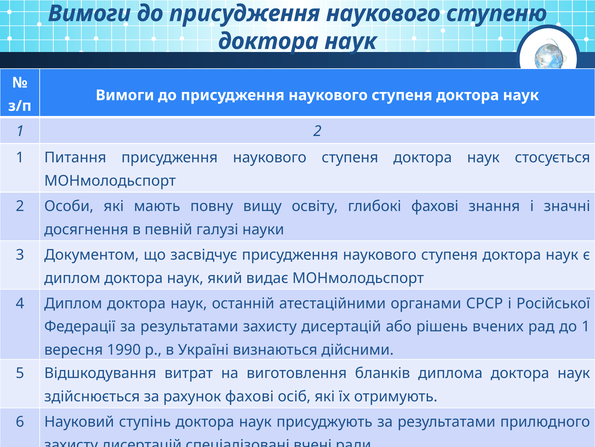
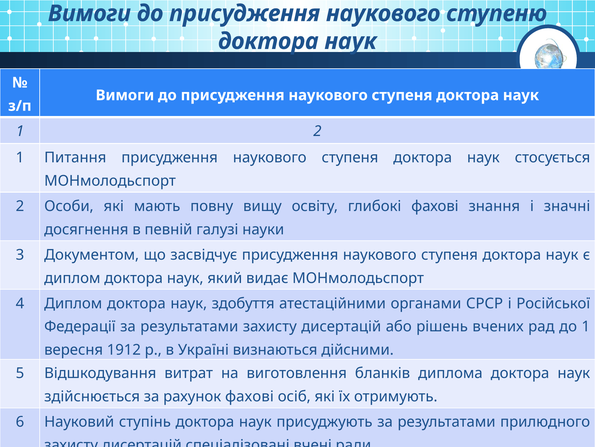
останній: останній -> здобуття (243, 303)
1990: 1990 -> 1912 (124, 349)
